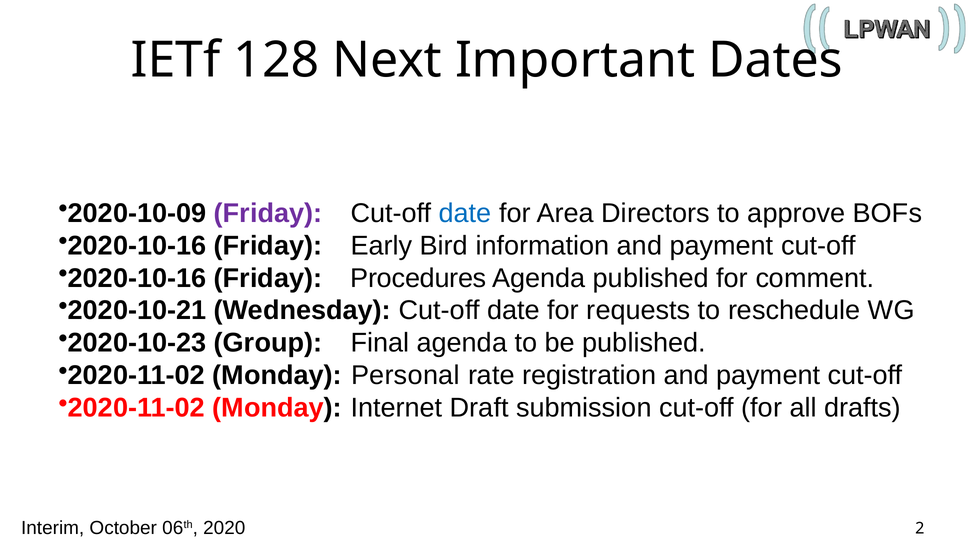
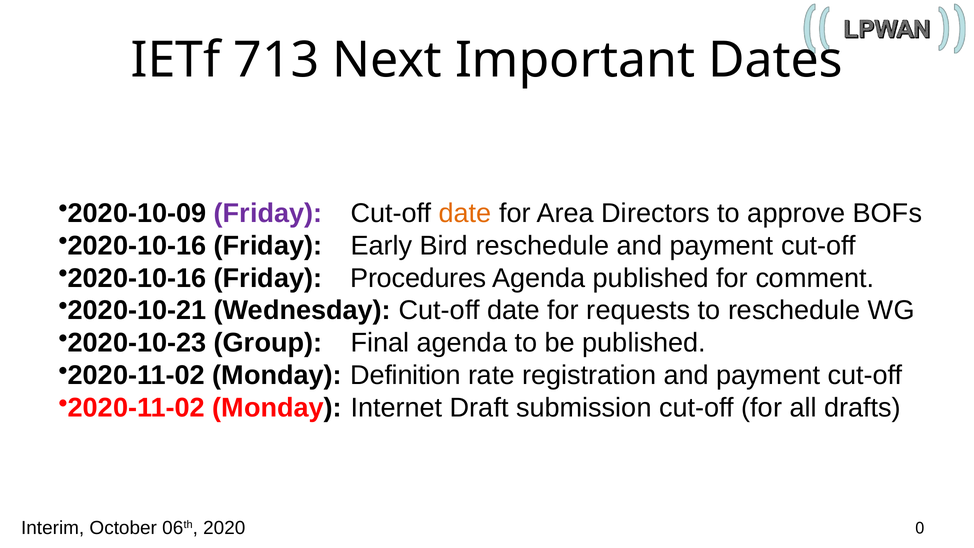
128: 128 -> 713 (276, 60)
date colour: blue -> orange (465, 213)
Bird information: information -> reschedule (542, 246)
Personal: Personal -> Definition (406, 375)
2: 2 -> 0 (920, 528)
